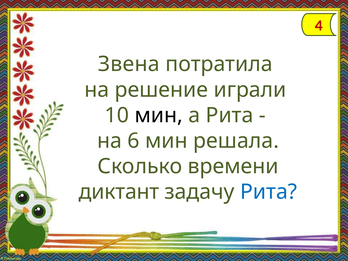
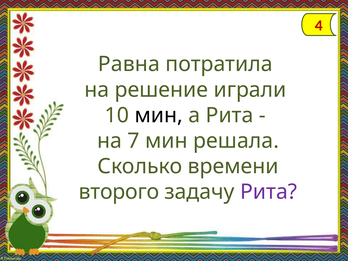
Звена: Звена -> Равна (129, 64)
6: 6 -> 7 (133, 141)
диктант: диктант -> второго (119, 192)
Рита colour: blue -> purple (269, 192)
